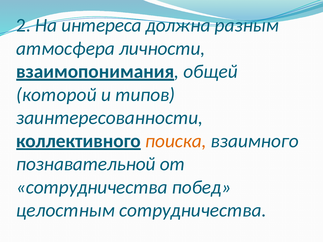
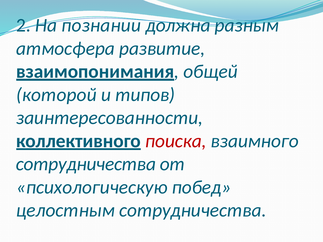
интереса: интереса -> познании (101, 25)
личности: личности -> развитие (162, 48)
поиска colour: orange -> red (176, 141)
познавательной: познавательной -> сотрудничества (86, 164)
сотрудничества: сотрудничества -> психологическую (92, 187)
